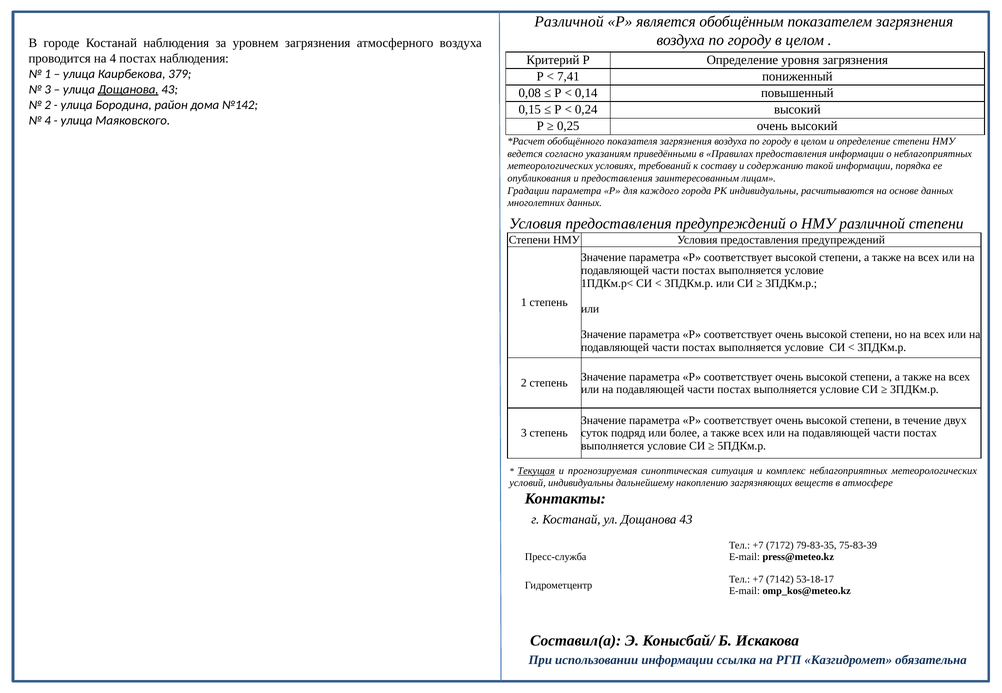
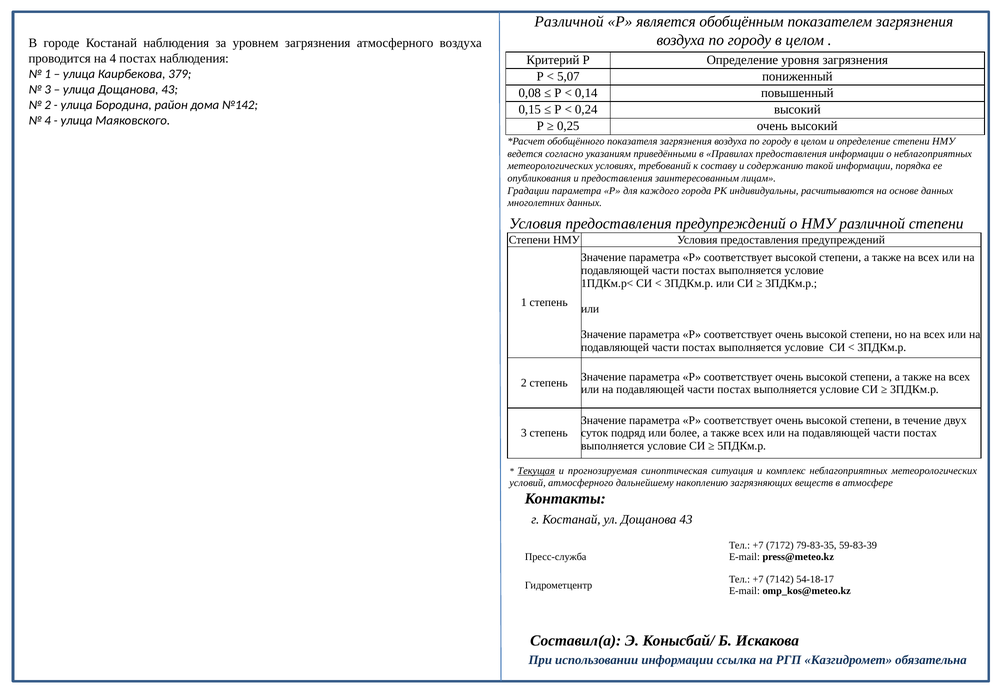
7,41: 7,41 -> 5,07 (568, 77)
Дощанова underline: present -> none (128, 90)
условий индивидуальны: индивидуальны -> атмосферного (581, 483)
75-83-39: 75-83-39 -> 59-83-39 (858, 546)
53-18-17: 53-18-17 -> 54-18-17 (815, 580)
